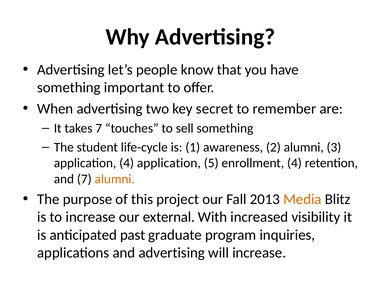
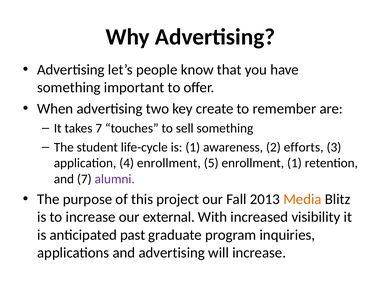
secret: secret -> create (215, 109)
2 alumni: alumni -> efforts (304, 147)
4 application: application -> enrollment (169, 163)
enrollment 4: 4 -> 1 (294, 163)
alumni colour: orange -> purple (115, 179)
